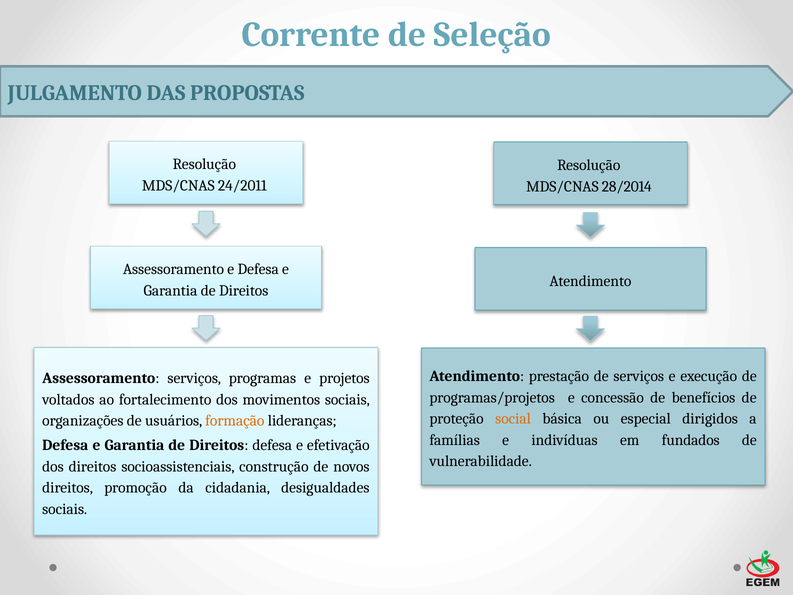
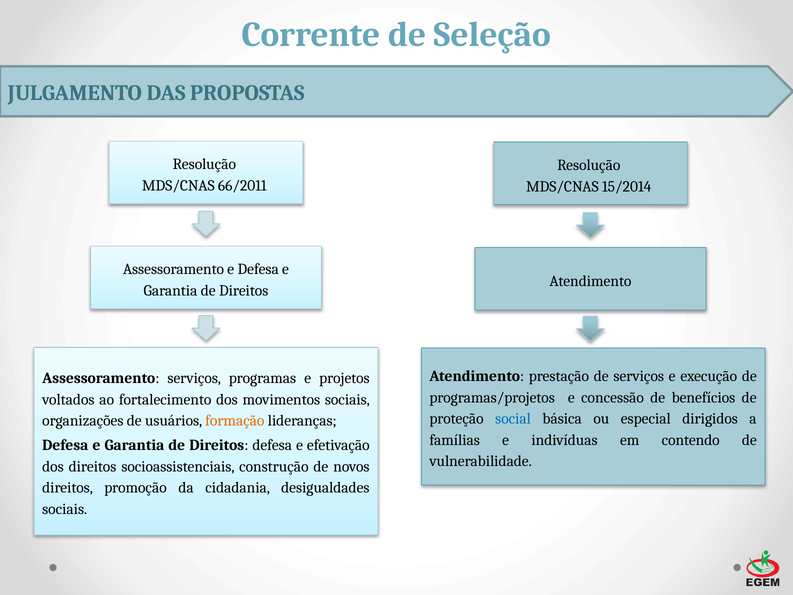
24/2011: 24/2011 -> 66/2011 (242, 186)
28/2014: 28/2014 -> 15/2014 (627, 186)
social colour: orange -> blue (513, 419)
fundados: fundados -> contendo (691, 440)
